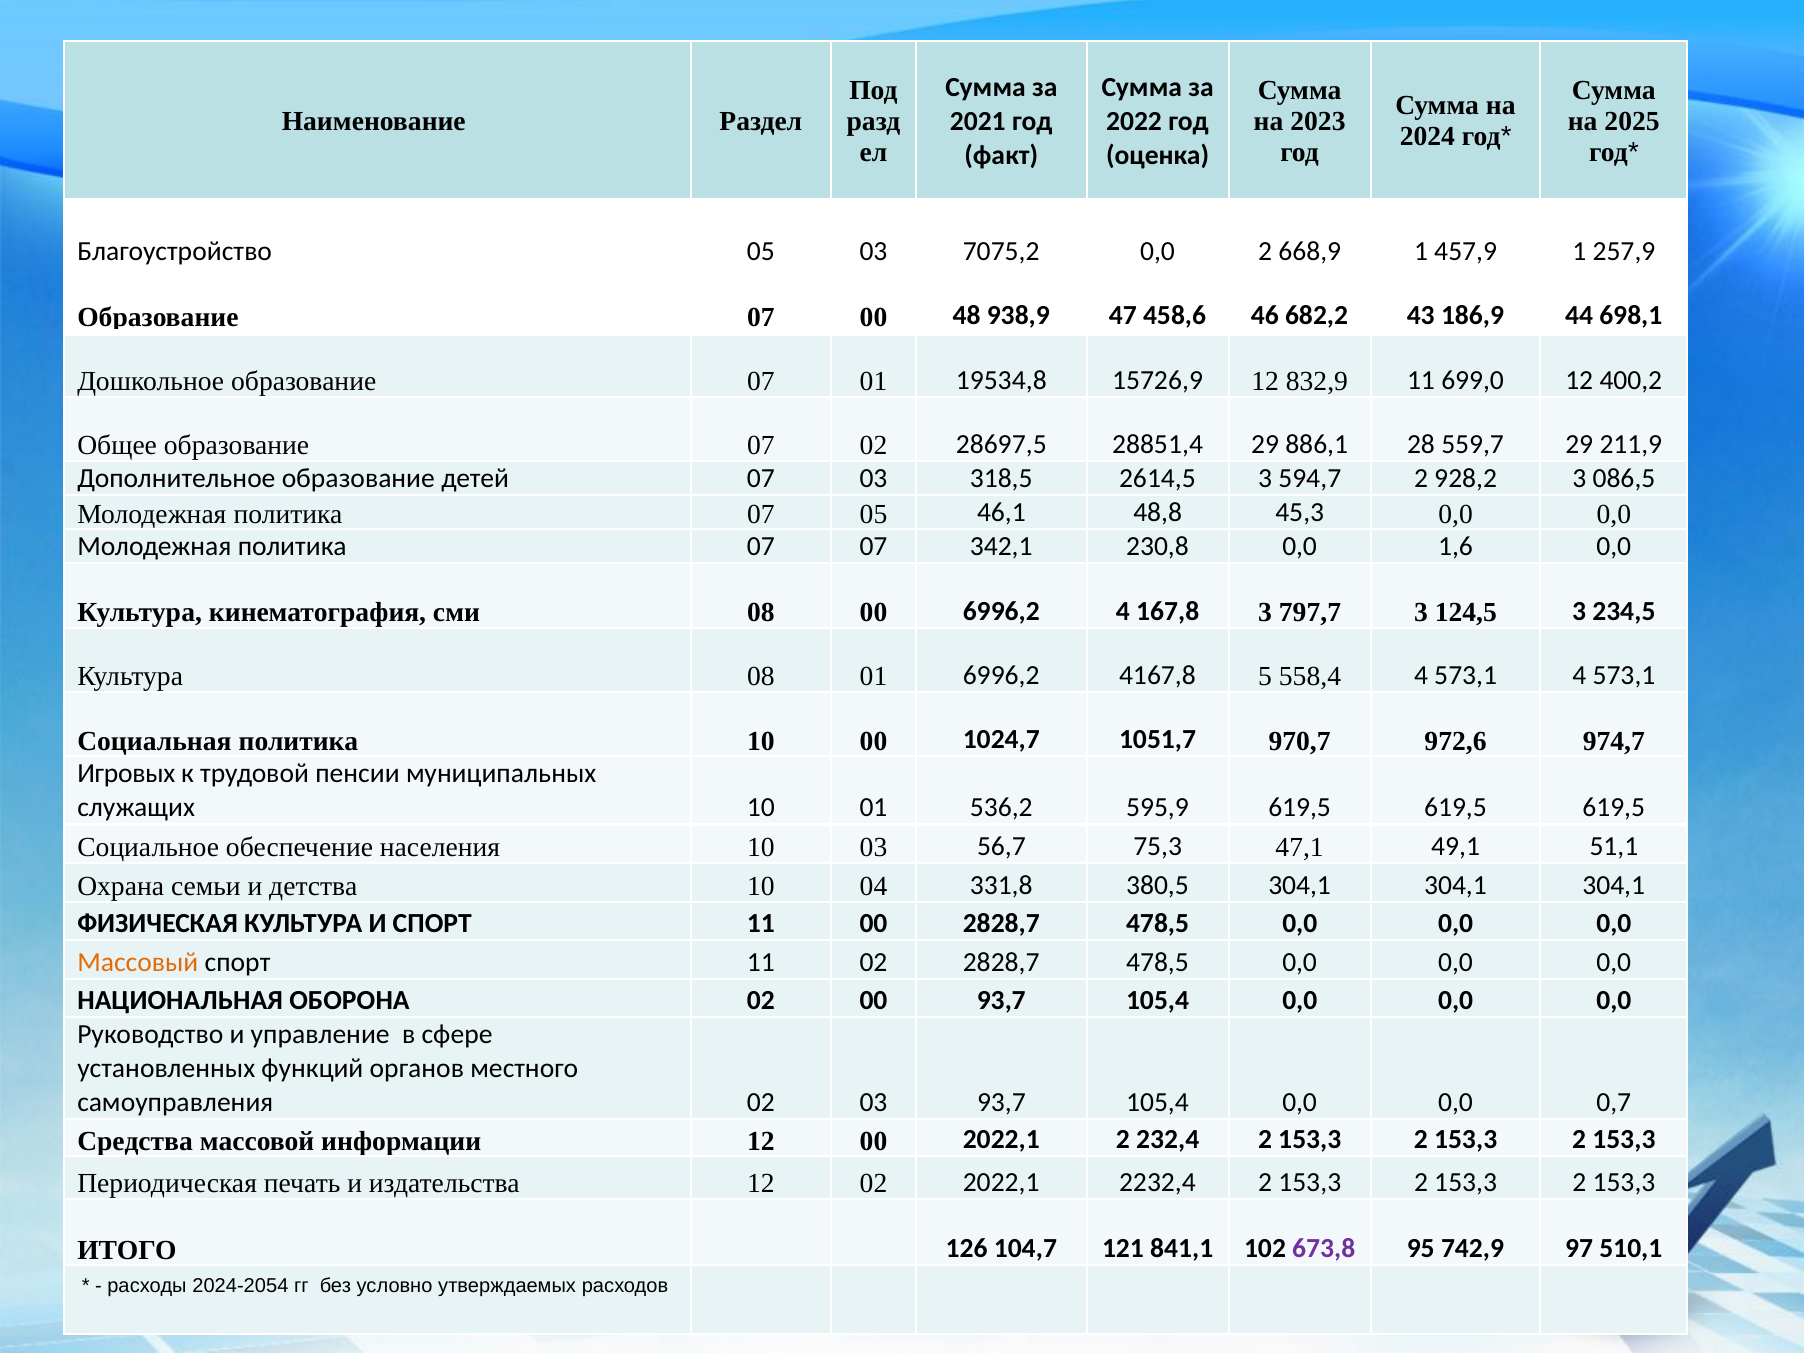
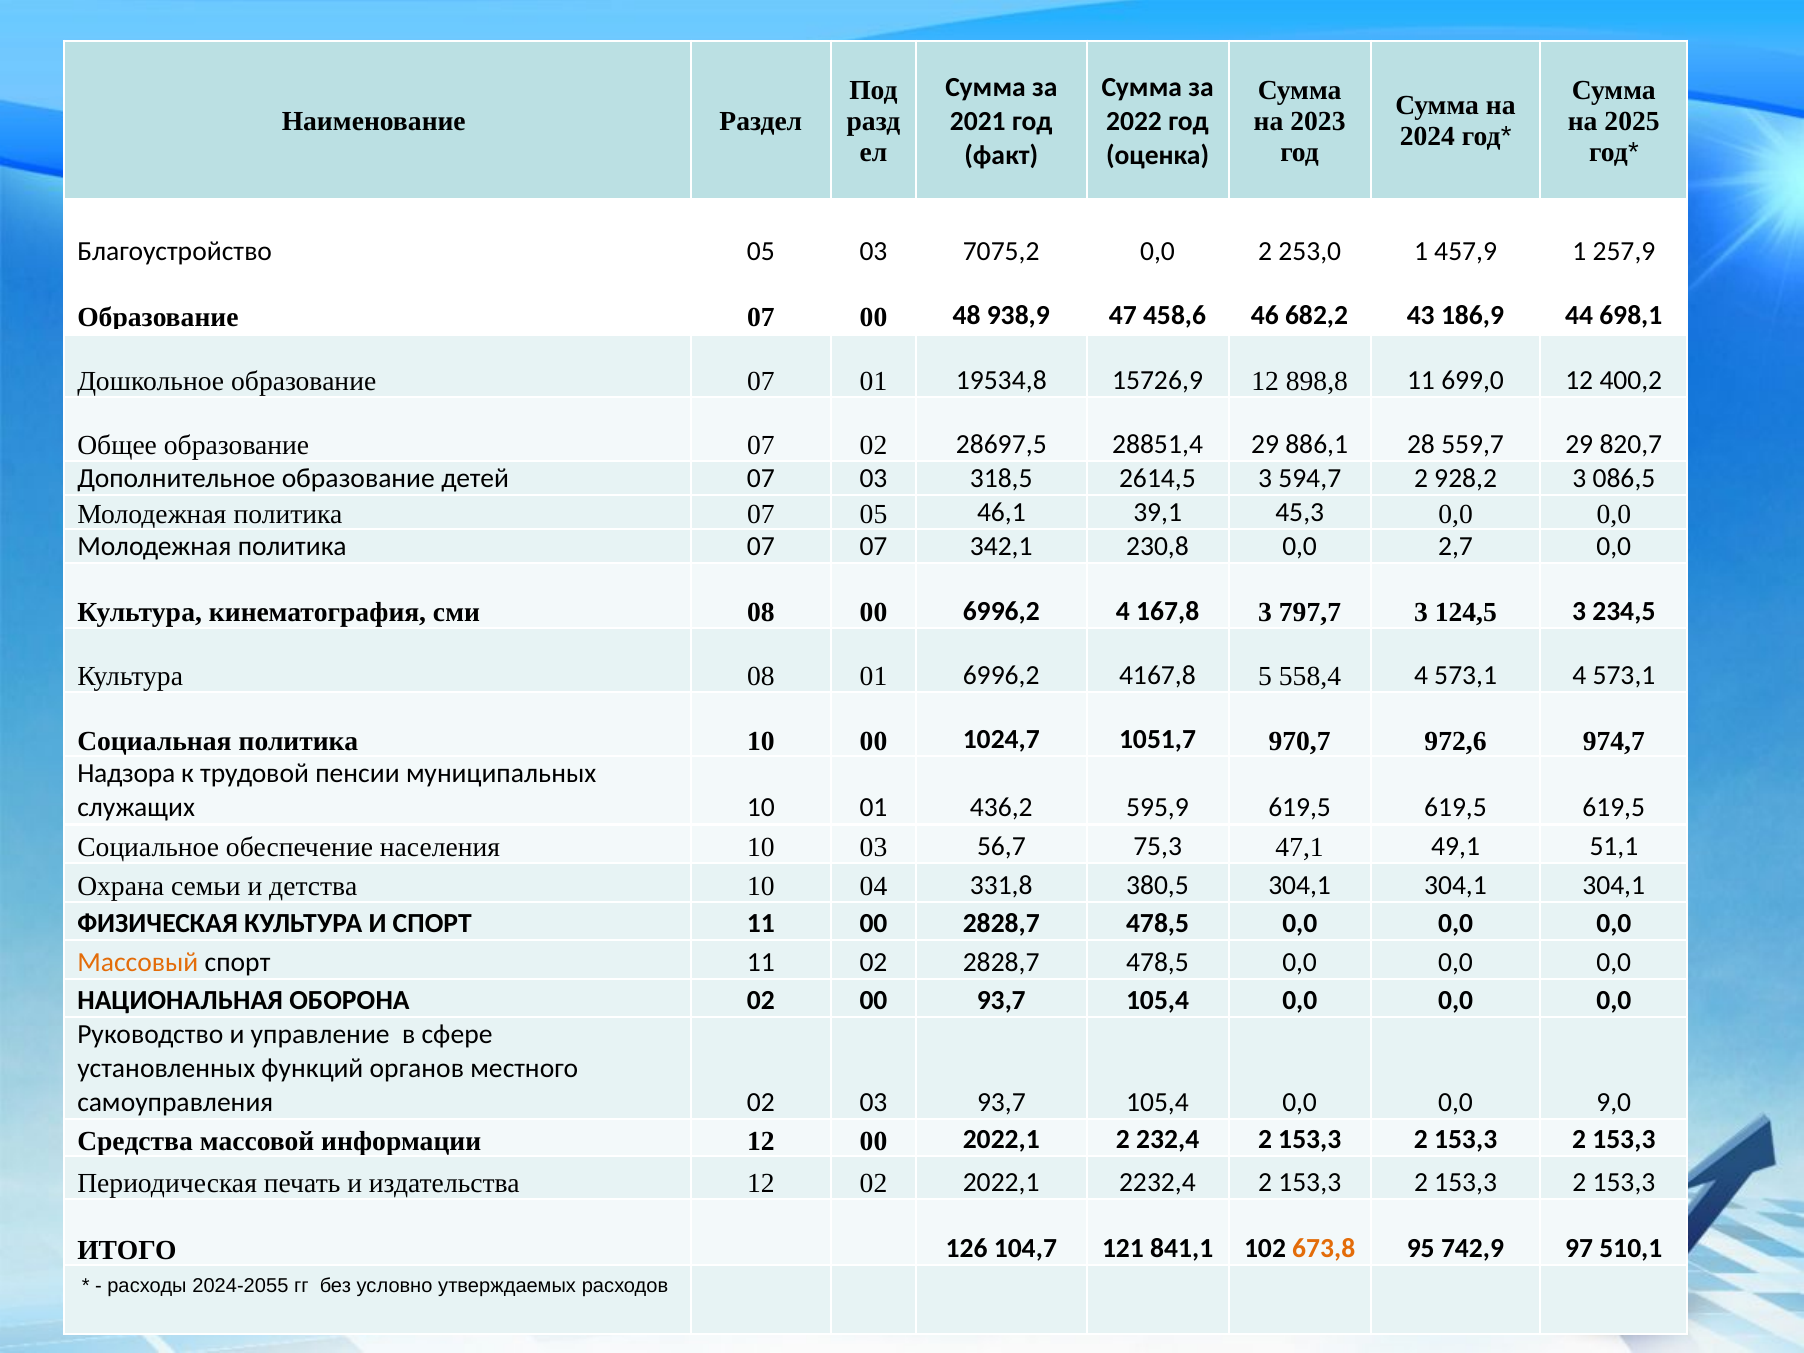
668,9: 668,9 -> 253,0 (1310, 251)
832,9: 832,9 -> 898,8 (1317, 382)
211,9: 211,9 -> 820,7 (1631, 444)
48,8: 48,8 -> 39,1 (1158, 513)
1,6: 1,6 -> 2,7 (1456, 547)
Игровых: Игровых -> Надзора (126, 774)
536,2: 536,2 -> 436,2 (1001, 808)
0,7: 0,7 -> 9,0 (1614, 1103)
673,8 colour: purple -> orange (1324, 1248)
2024-2054: 2024-2054 -> 2024-2055 (240, 1286)
